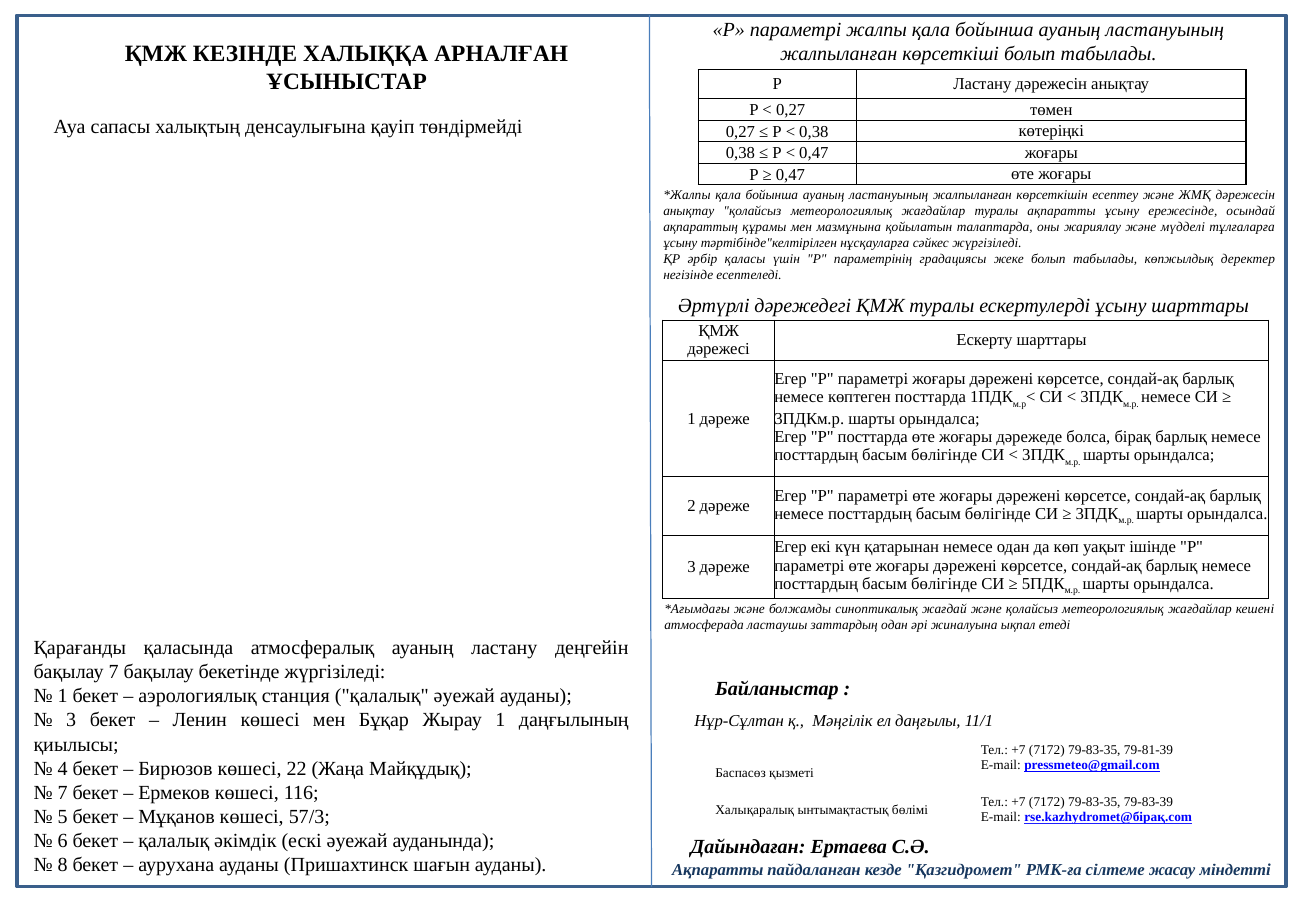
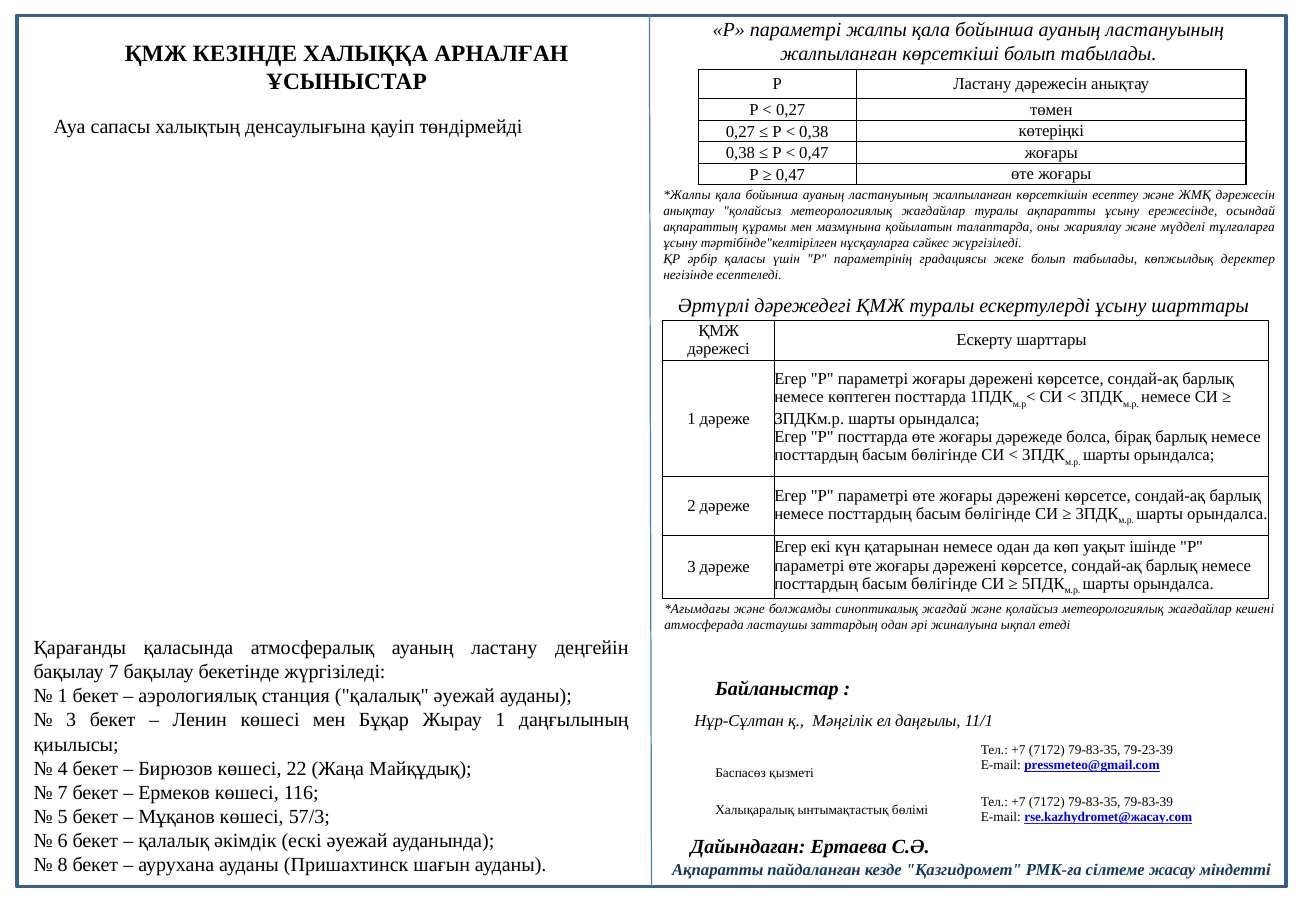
79-81-39: 79-81-39 -> 79-23-39 (1149, 750)
rse.kazhydromet@бірақ.com: rse.kazhydromet@бірақ.com -> rse.kazhydromet@жасау.com (1108, 817)
